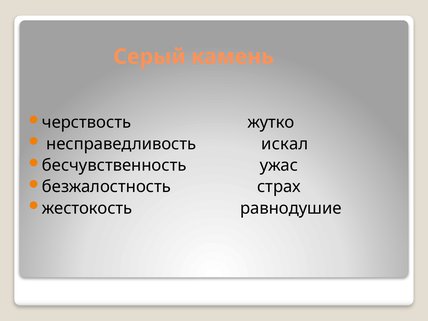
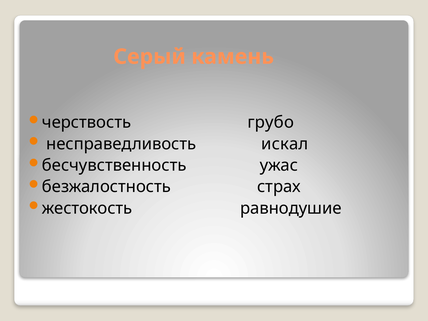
жутко: жутко -> грубо (271, 122)
